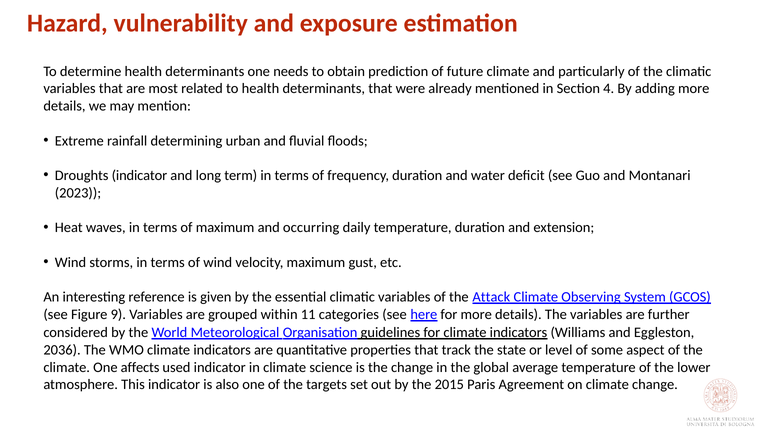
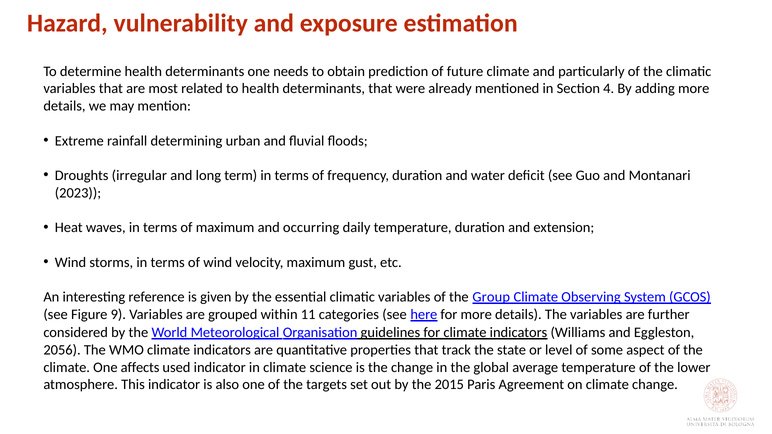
Droughts indicator: indicator -> irregular (139, 176)
Attack: Attack -> Group (491, 297)
2036: 2036 -> 2056 (62, 350)
